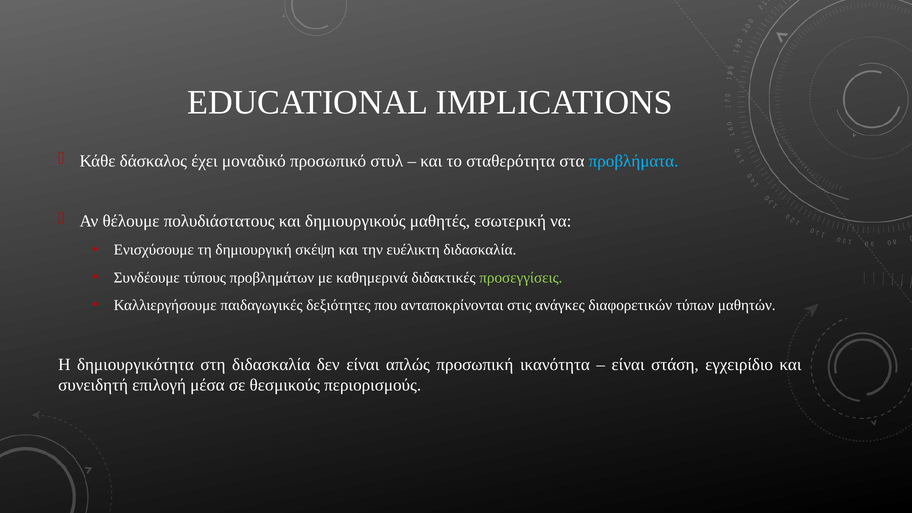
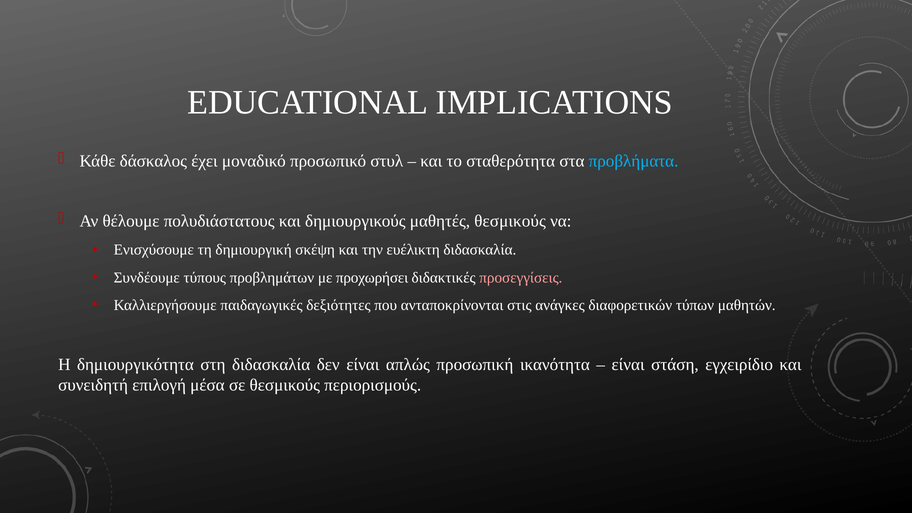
μαθητές εσωτερική: εσωτερική -> θεσμικούς (510, 221)
καθημερινά: καθημερινά -> προχωρήσει (372, 278)
προσεγγίσεις colour: light green -> pink (521, 278)
